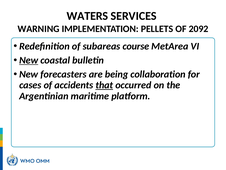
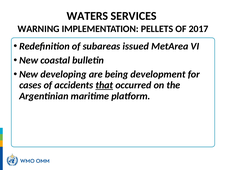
2092: 2092 -> 2017 (199, 29)
course: course -> issued (136, 46)
New underline: present -> none (29, 60)
forecasters: forecasters -> developing (63, 74)
collaboration: collaboration -> development (158, 74)
